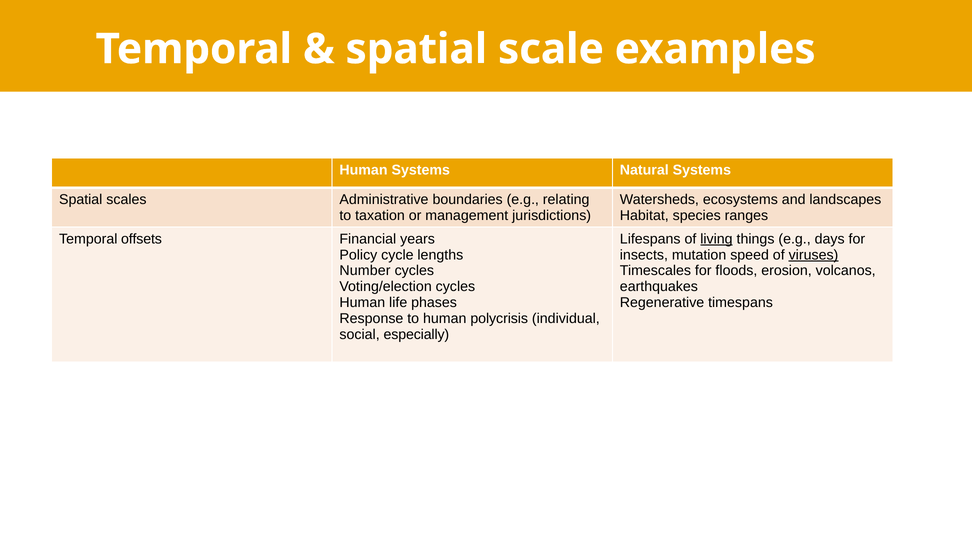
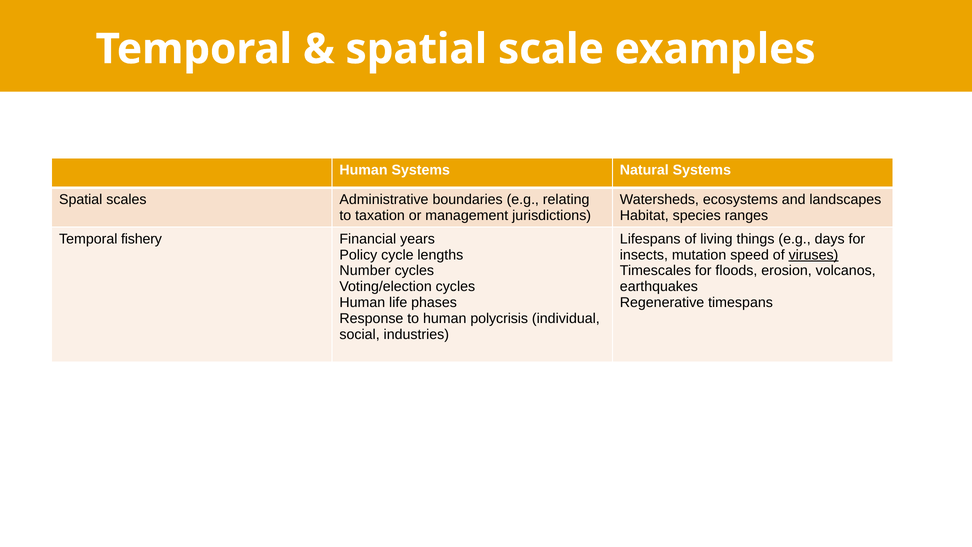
offsets: offsets -> fishery (141, 239)
living underline: present -> none (716, 239)
especially: especially -> industries (416, 334)
